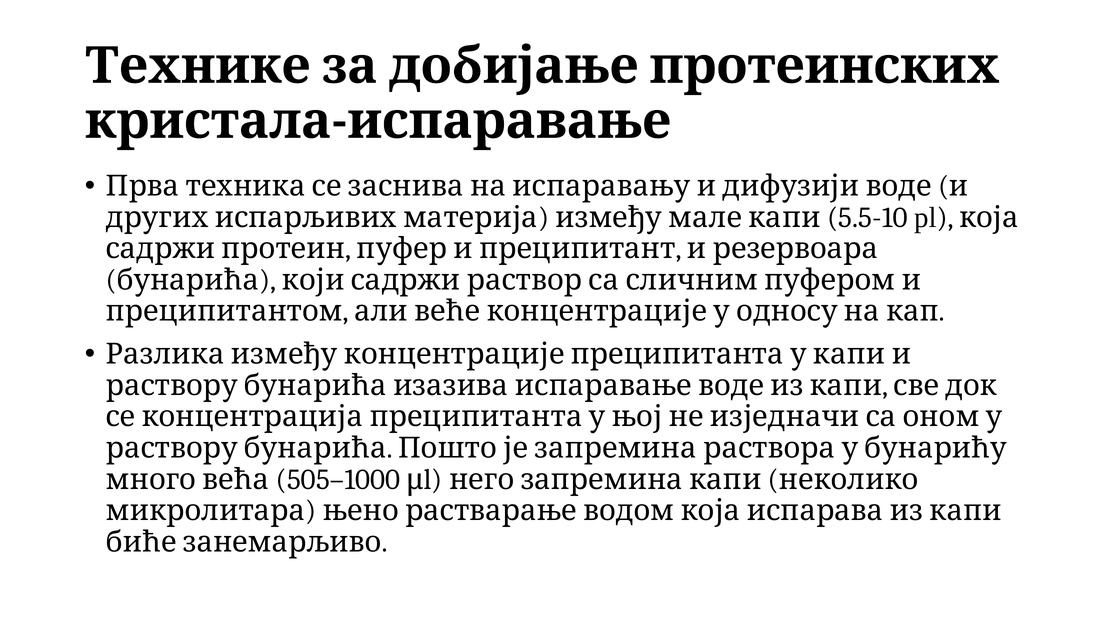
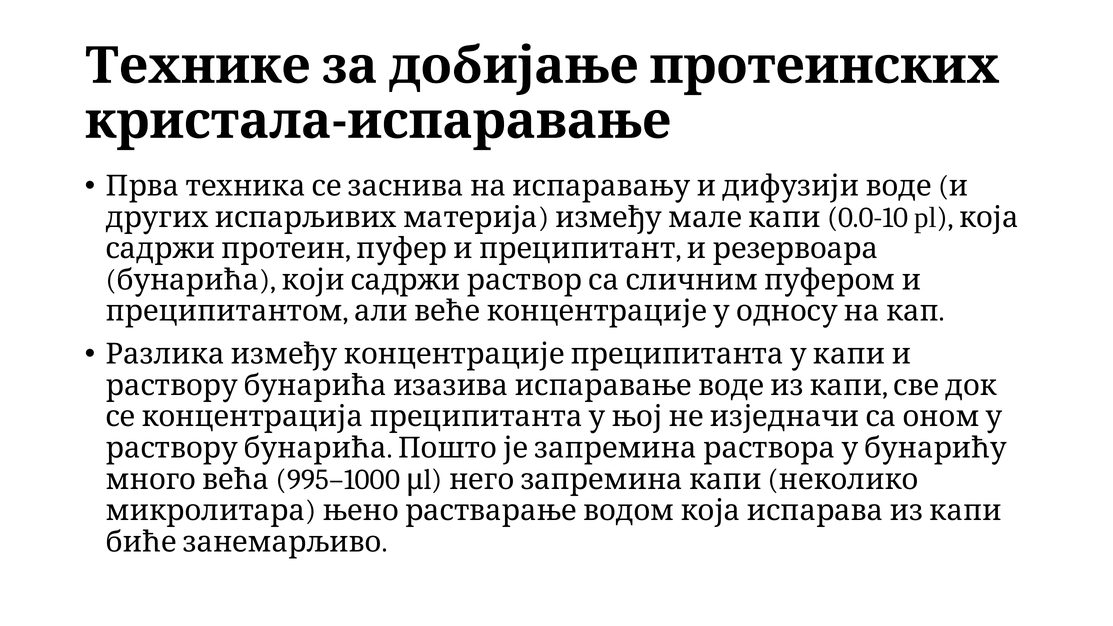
5.5-10: 5.5-10 -> 0.0-10 (868, 218)
505–1000: 505–1000 -> 995–1000 (338, 479)
